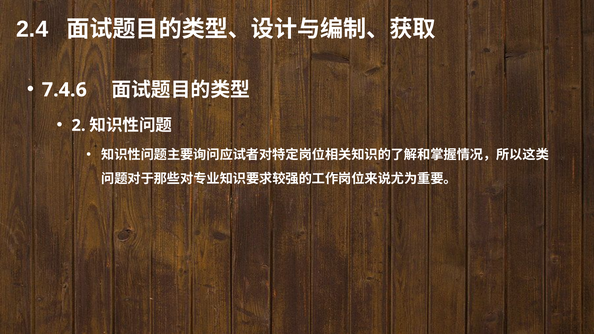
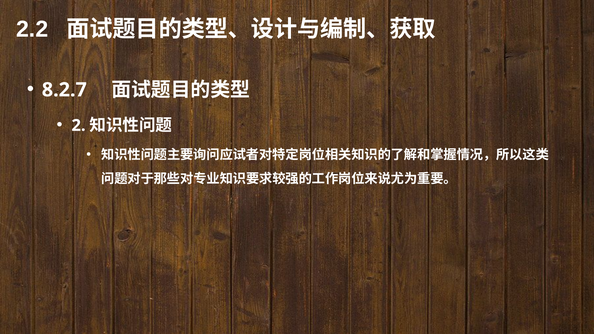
2.4: 2.4 -> 2.2 (32, 29)
7.4.6: 7.4.6 -> 8.2.7 (64, 90)
